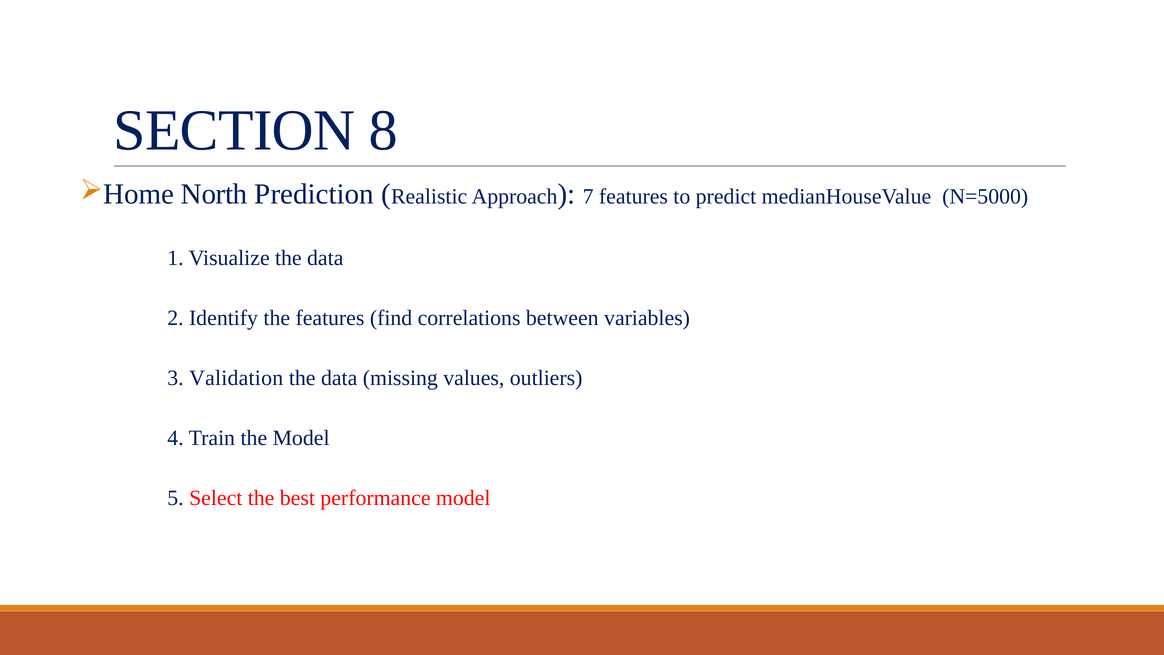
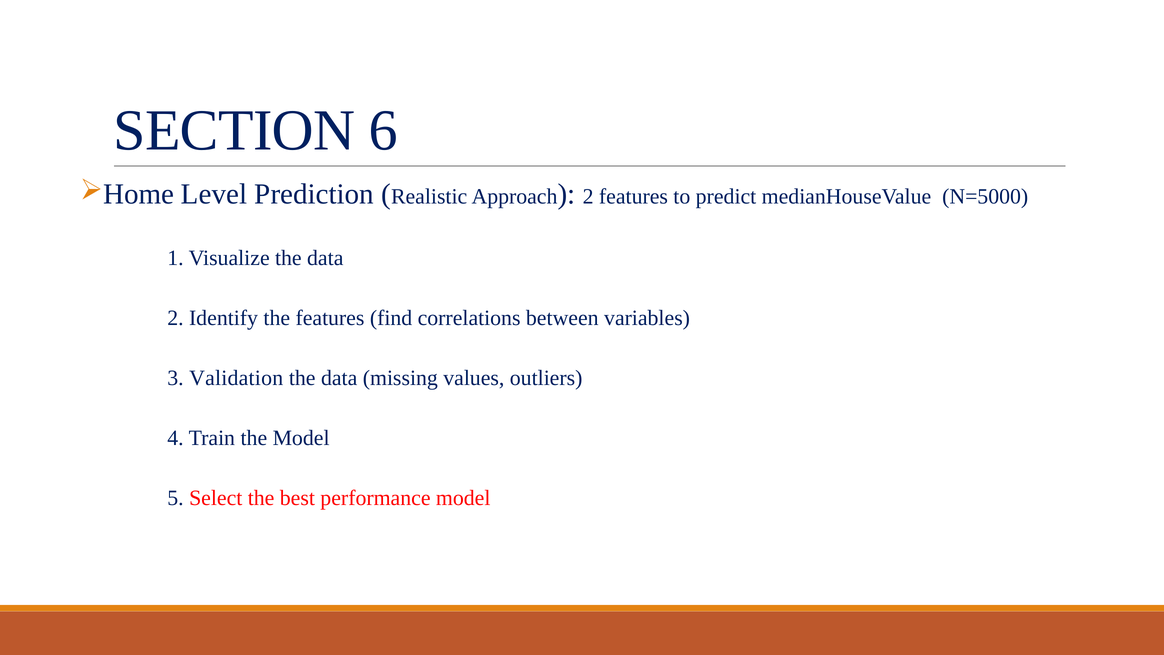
8: 8 -> 6 (383, 130)
North: North -> Level (214, 194)
7: 7 -> 2 (588, 197)
